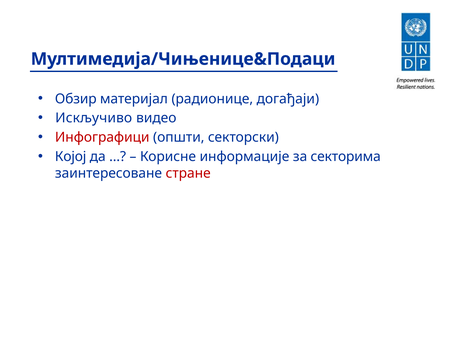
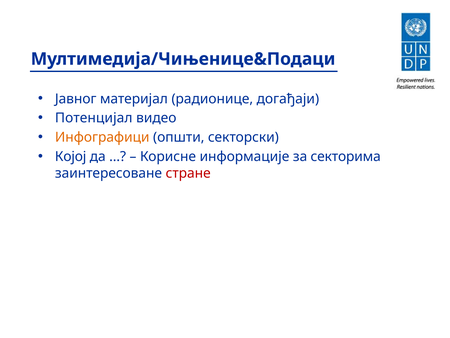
Обзир: Обзир -> Јавног (76, 99)
Искључиво: Искључиво -> Потенцијал (94, 118)
Инфографици colour: red -> orange (102, 137)
